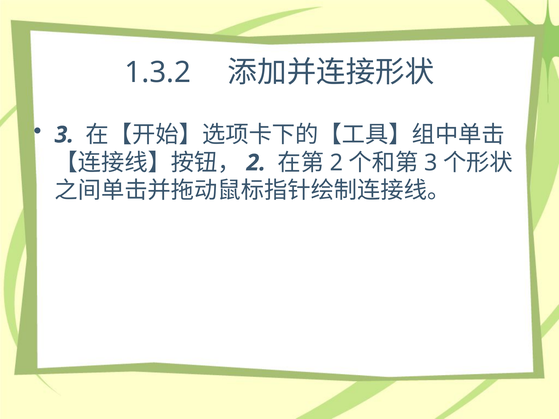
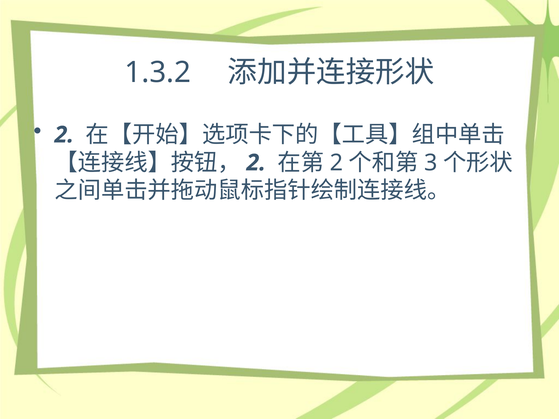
3: 3 -> 2 (64, 135)
